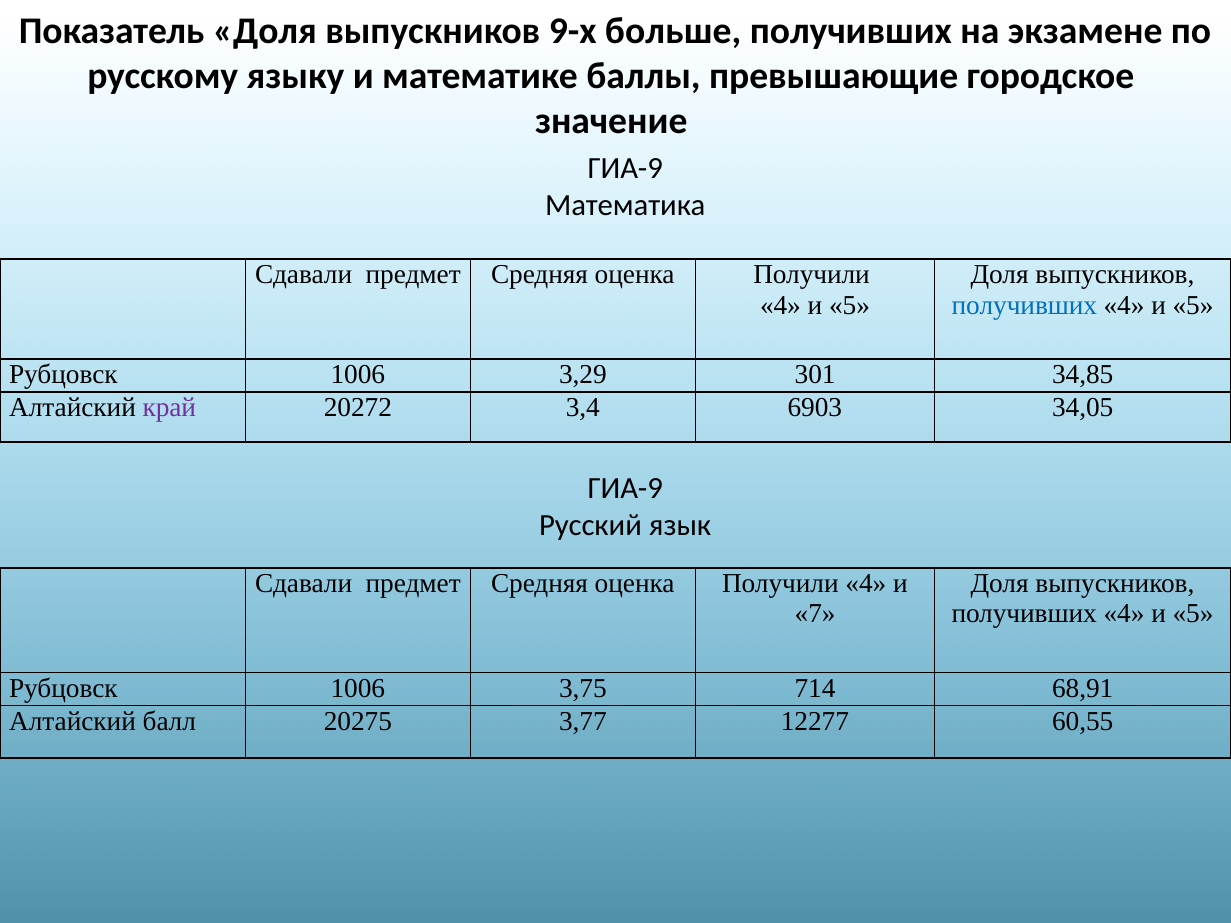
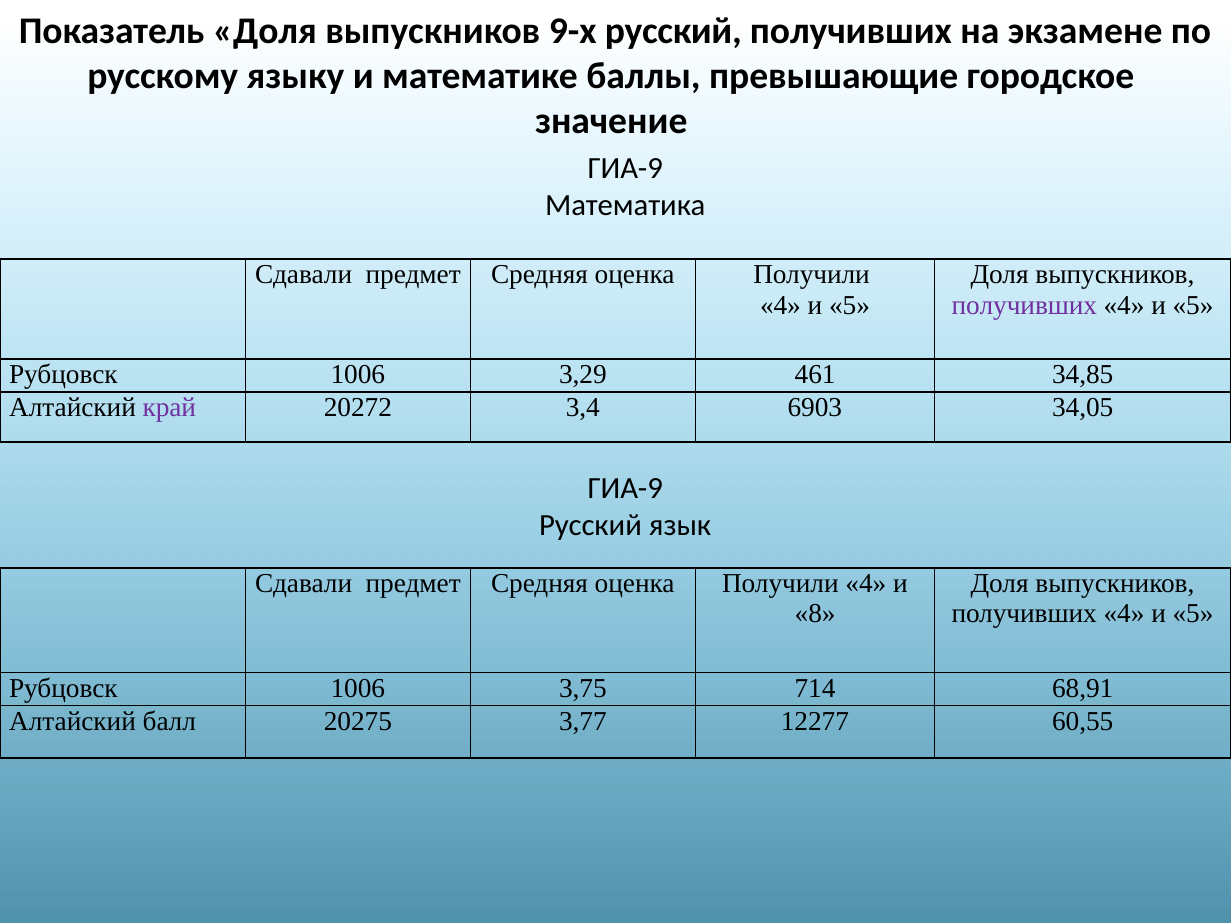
9-х больше: больше -> русский (673, 31)
получивших colour: blue -> purple (1024, 305)
301: 301 -> 461 (815, 375)
7: 7 -> 8 (815, 614)
